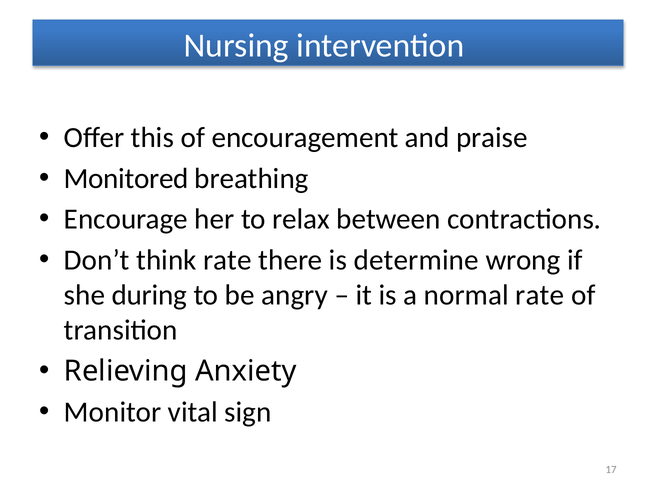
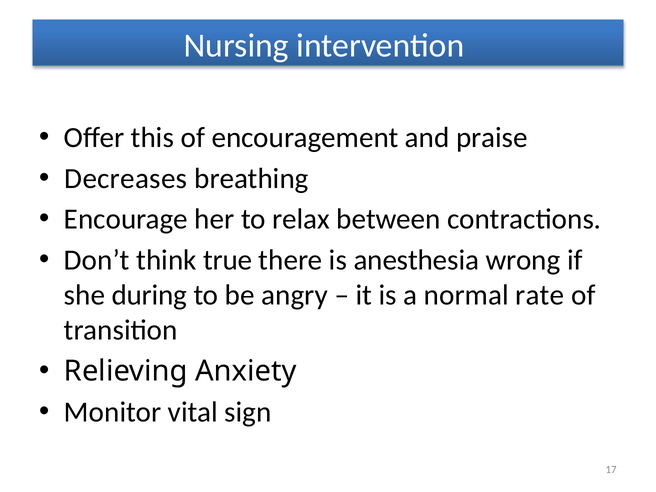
Monitored: Monitored -> Decreases (126, 179)
think rate: rate -> true (228, 260)
determine: determine -> anesthesia (416, 260)
